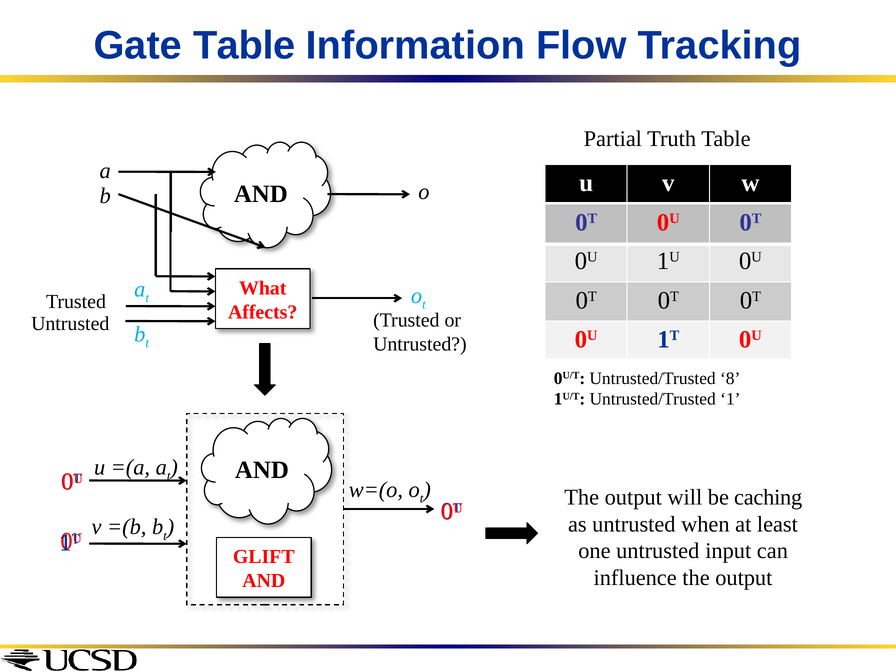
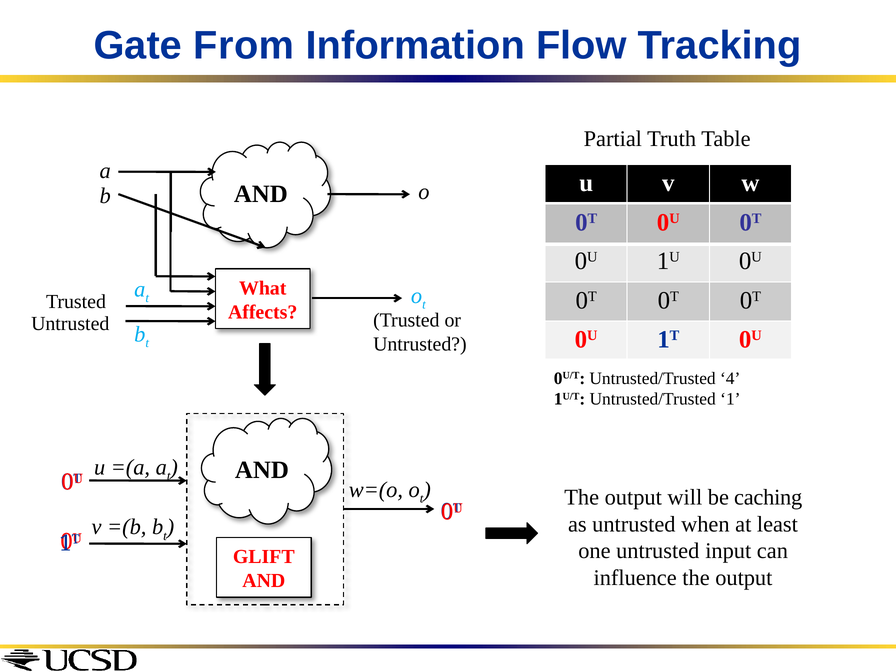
Gate Table: Table -> From (244, 46)
8: 8 -> 4 (730, 378)
